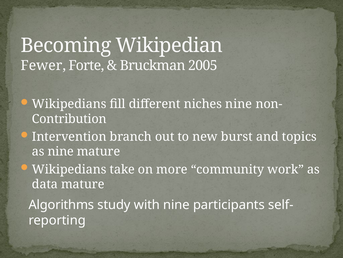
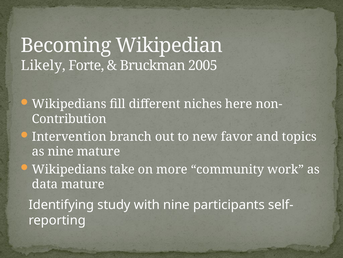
Fewer: Fewer -> Likely (43, 65)
niches nine: nine -> here (239, 104)
burst: burst -> favor (237, 136)
Algorithms: Algorithms -> Identifying (61, 204)
